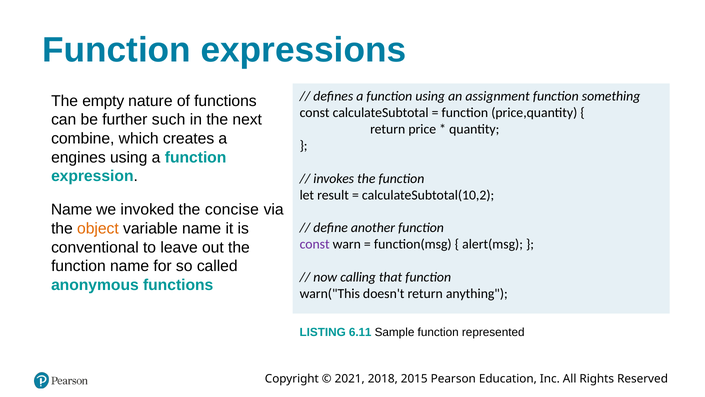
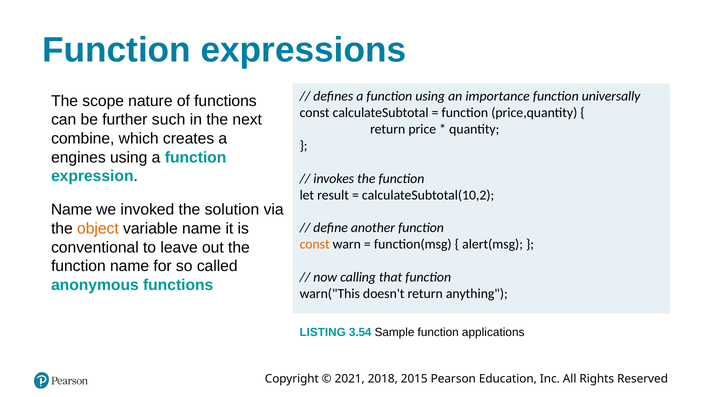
assignment: assignment -> importance (498, 96)
something: something -> universally (611, 96)
empty: empty -> scope (103, 101)
concise: concise -> solution (232, 210)
const colour: purple -> orange (315, 244)
6.11: 6.11 -> 3.54 (360, 332)
represented: represented -> applications (493, 332)
